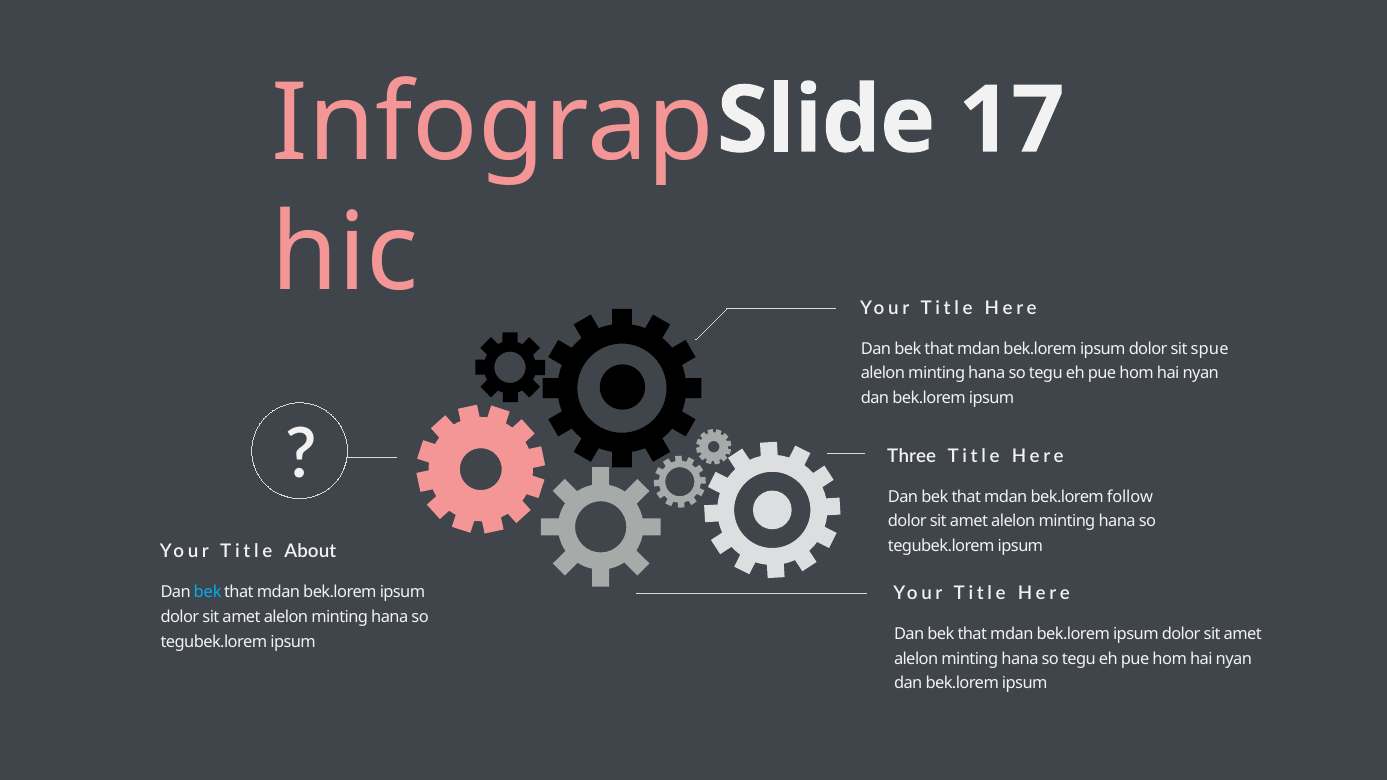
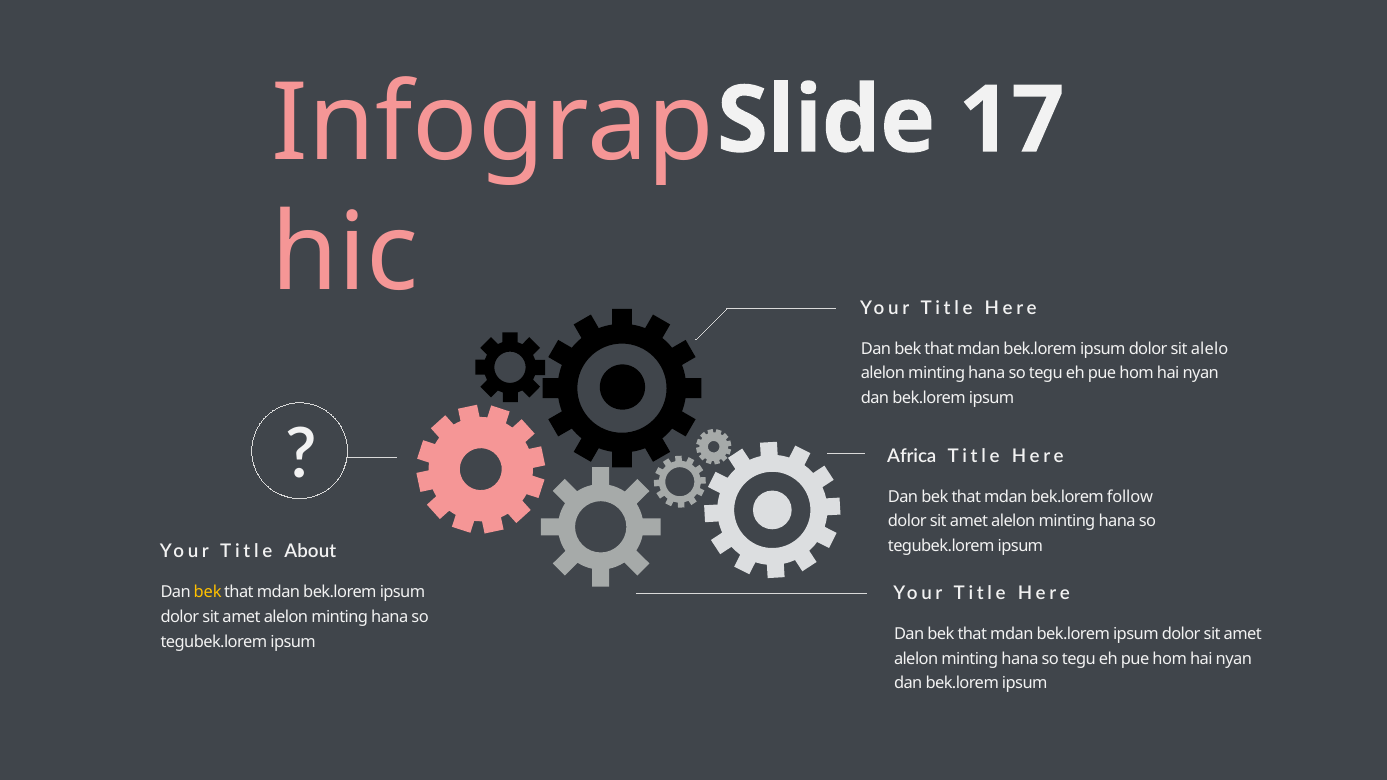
spue: spue -> alelo (1210, 349)
Three: Three -> Africa (912, 456)
bek colour: light blue -> yellow (208, 593)
